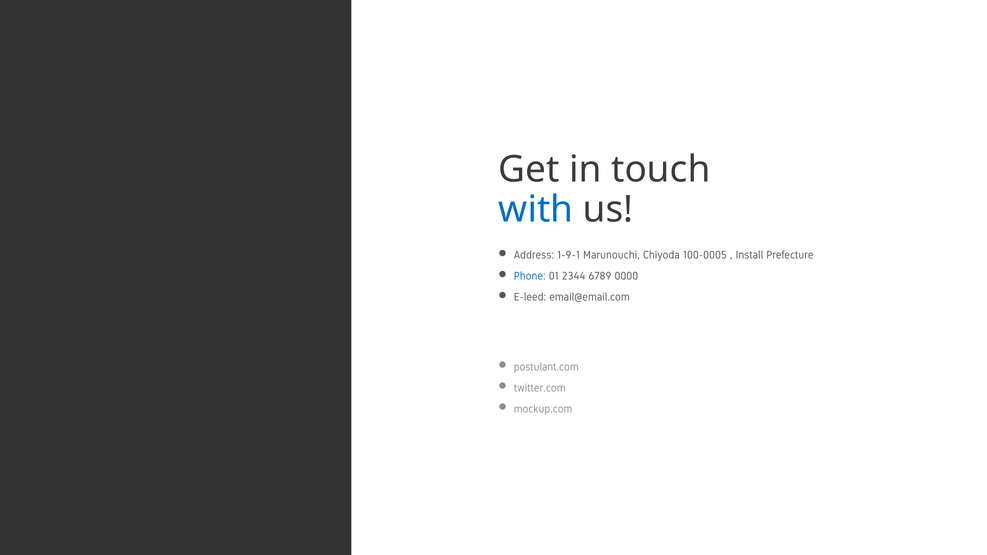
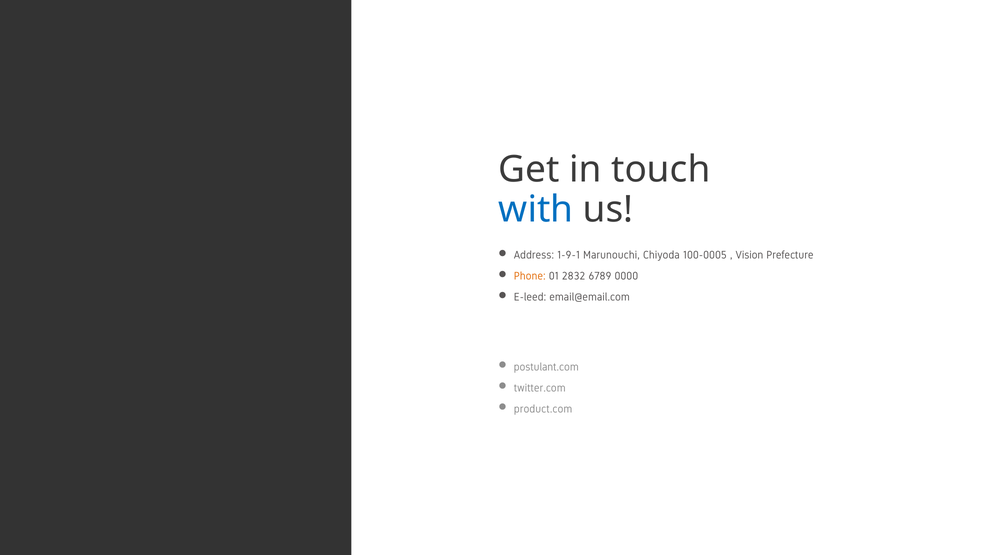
Install: Install -> Vision (750, 255)
Phone colour: blue -> orange (530, 276)
2344: 2344 -> 2832 (574, 276)
mockup.com: mockup.com -> product.com (543, 409)
